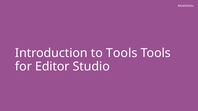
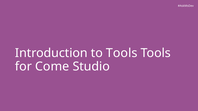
Editor: Editor -> Come (52, 67)
